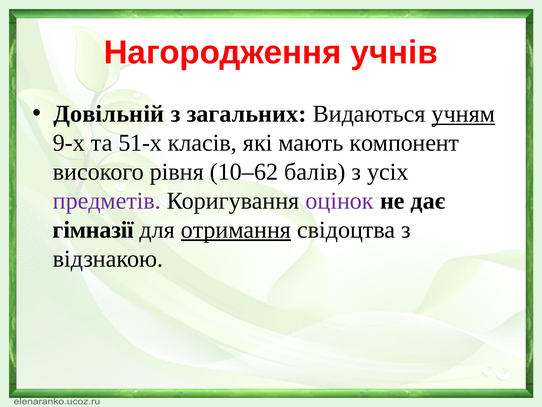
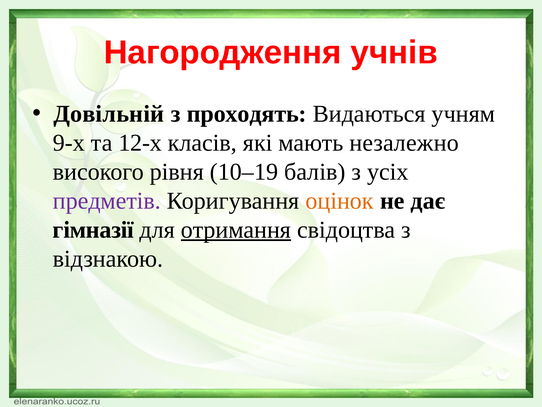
загальних: загальних -> проходять (247, 114)
учням underline: present -> none (463, 114)
51-х: 51-х -> 12-х (140, 143)
компонент: компонент -> незалежно (404, 143)
10–62: 10–62 -> 10–19 (244, 172)
оцінок colour: purple -> orange (340, 201)
